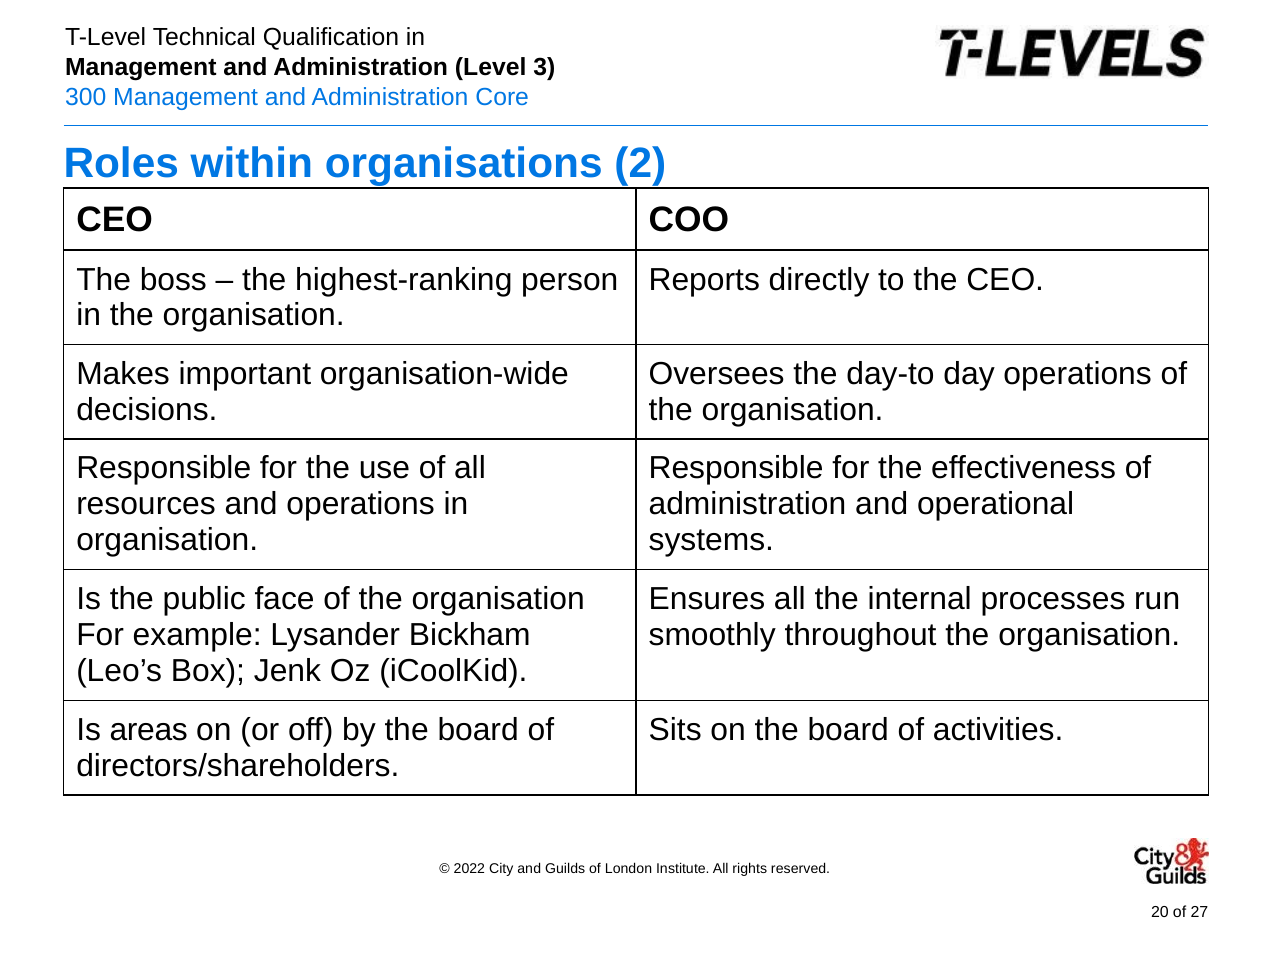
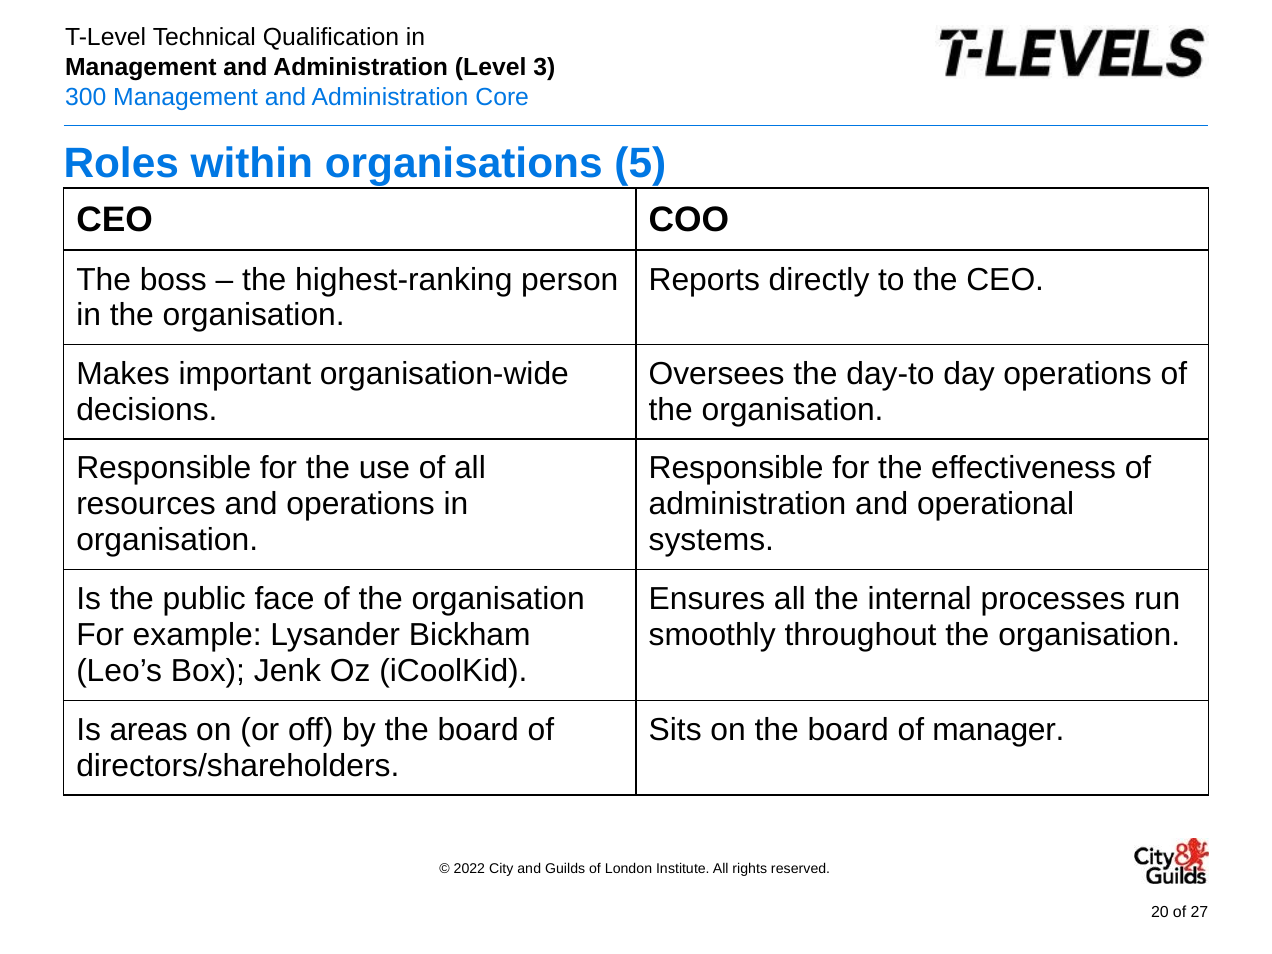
2: 2 -> 5 (640, 164)
activities: activities -> manager (998, 730)
